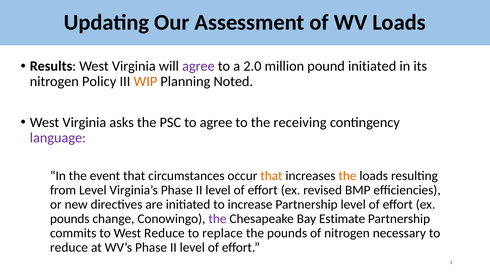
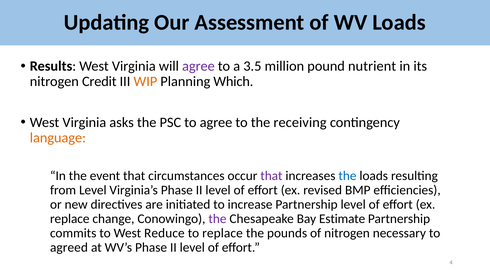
2.0: 2.0 -> 3.5 (252, 66)
pound initiated: initiated -> nutrient (372, 66)
Policy: Policy -> Credit (99, 82)
Noted: Noted -> Which (233, 82)
language colour: purple -> orange (58, 138)
that colour: orange -> purple (271, 176)
the colour: orange -> blue (347, 176)
pounds: pounds -> replace (70, 219)
reduce: reduce -> agreed (69, 248)
